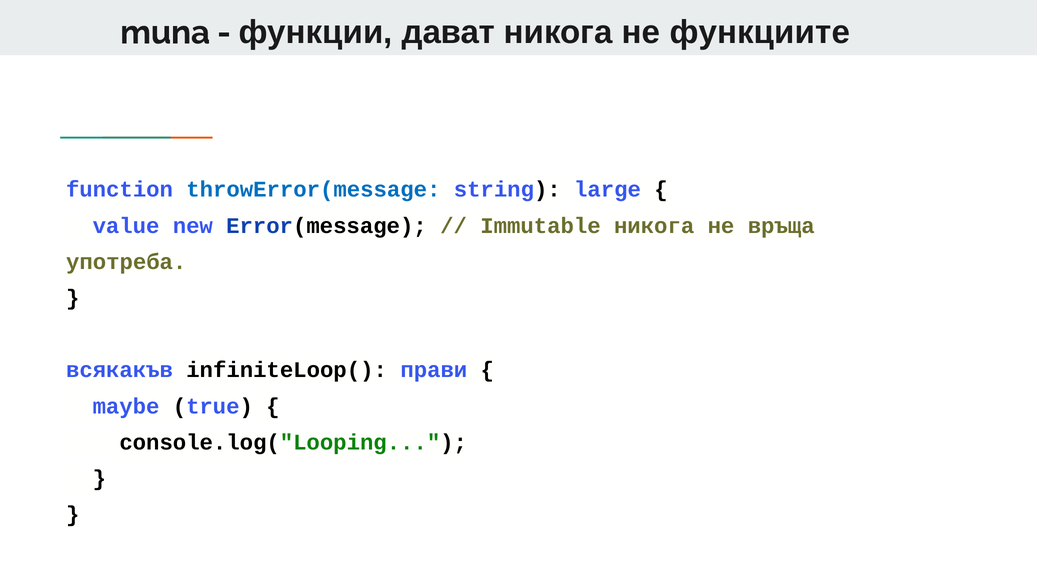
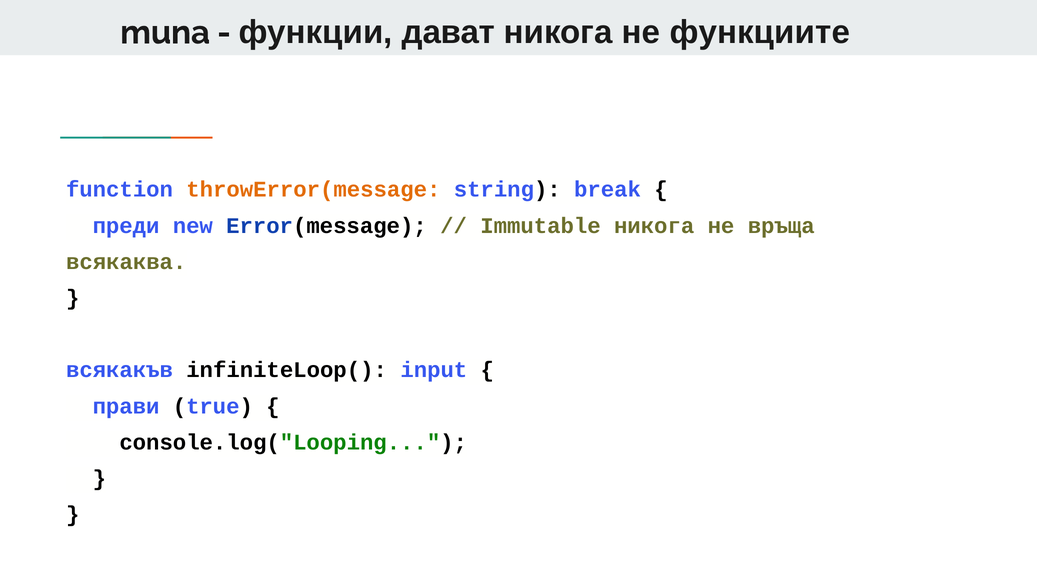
throwError(message colour: blue -> orange (313, 190)
large: large -> break (608, 190)
value: value -> преди (126, 226)
употреба: употреба -> всякаква (126, 262)
прави: прави -> input (434, 370)
maybe: maybe -> прави (126, 406)
